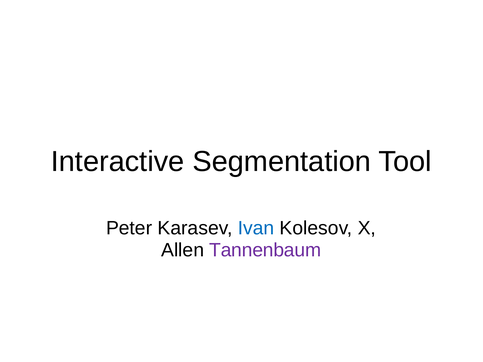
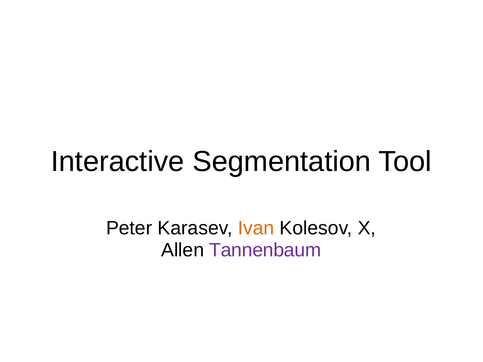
Ivan colour: blue -> orange (256, 228)
